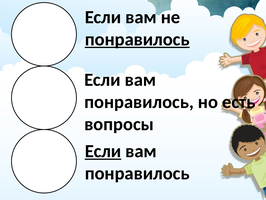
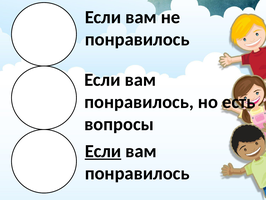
понравилось underline: present -> none (137, 39)
